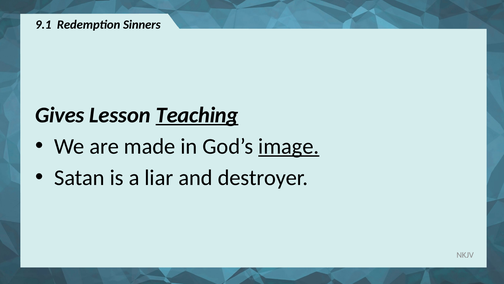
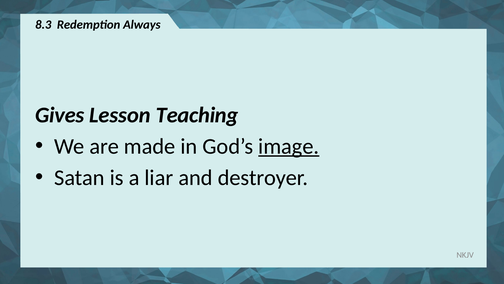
9.1: 9.1 -> 8.3 (43, 25)
Sinners: Sinners -> Always (142, 25)
Teaching underline: present -> none (197, 115)
